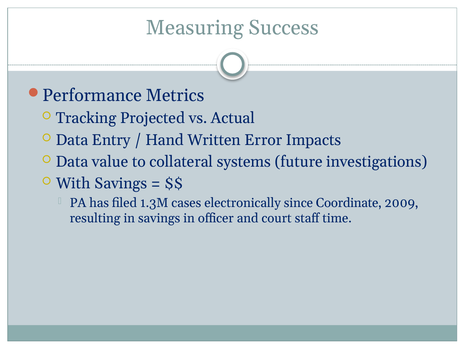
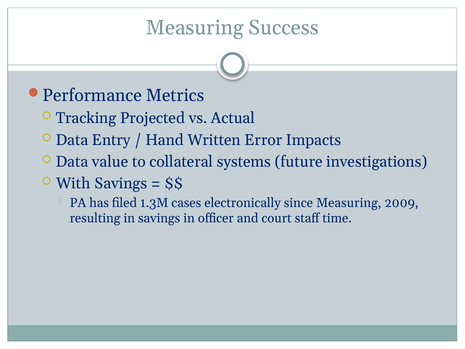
since Coordinate: Coordinate -> Measuring (349, 203)
